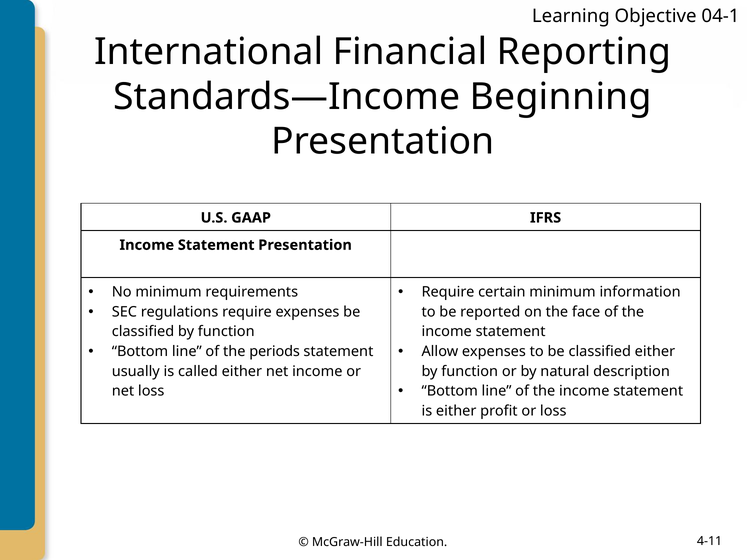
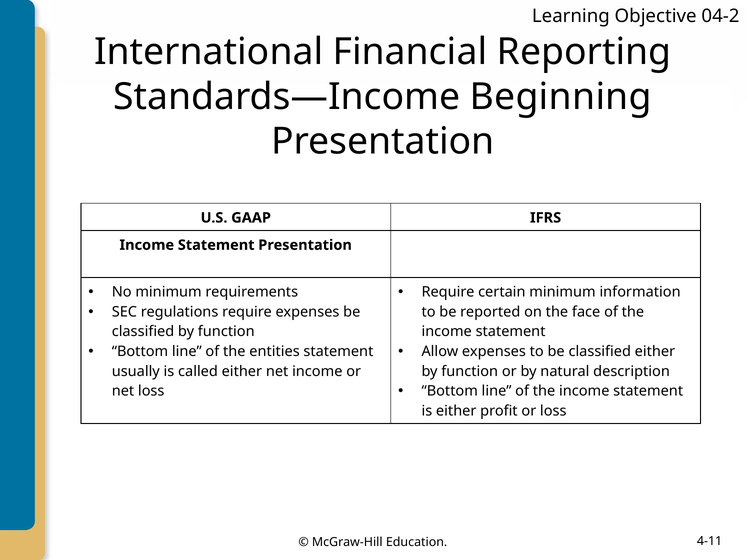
04-1: 04-1 -> 04-2 (720, 16)
periods: periods -> entities (275, 352)
